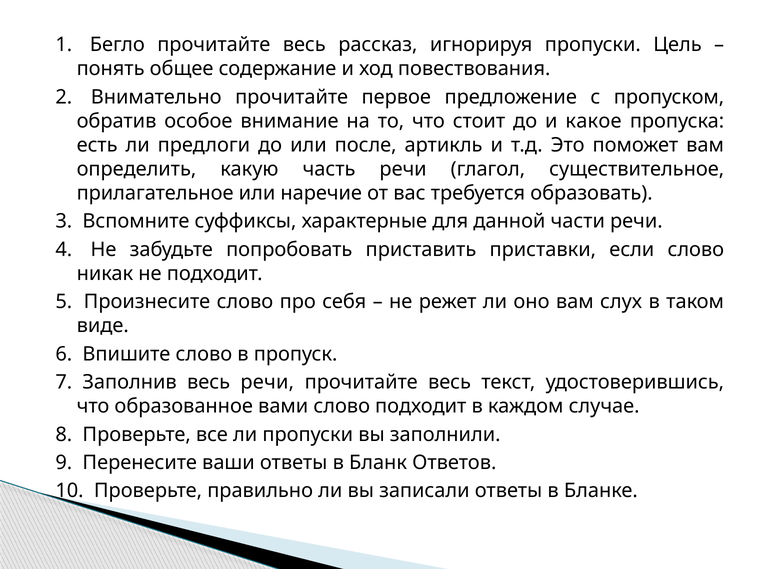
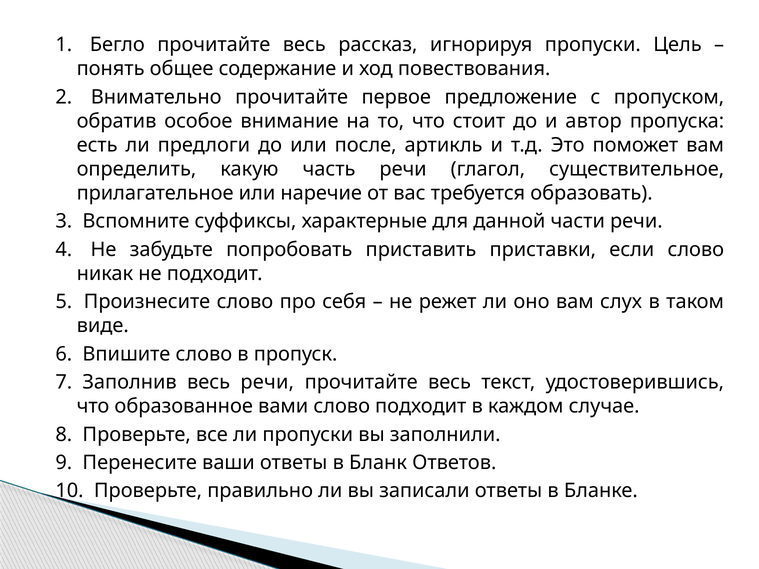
какое: какое -> автор (594, 121)
